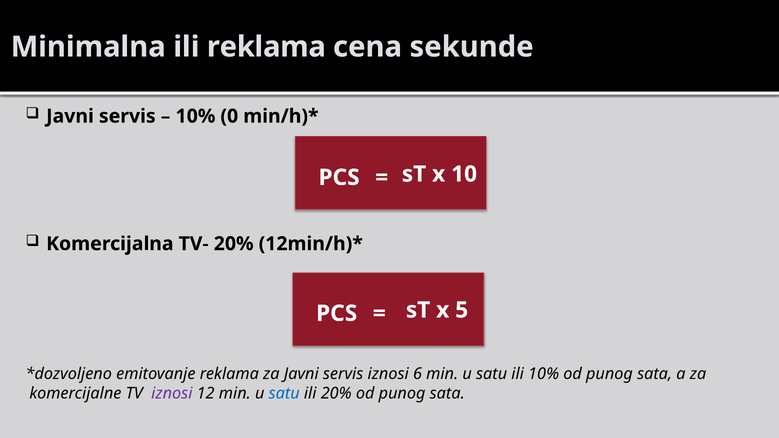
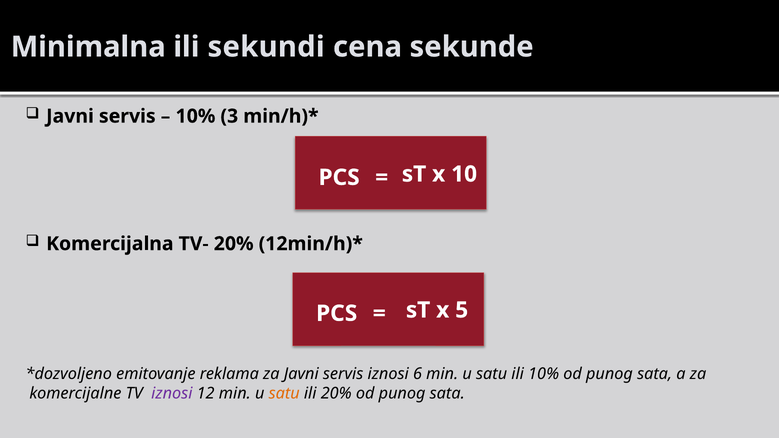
ili reklama: reklama -> sekundi (266, 47)
0: 0 -> 3 (229, 116)
satu colour: blue -> orange (284, 394)
